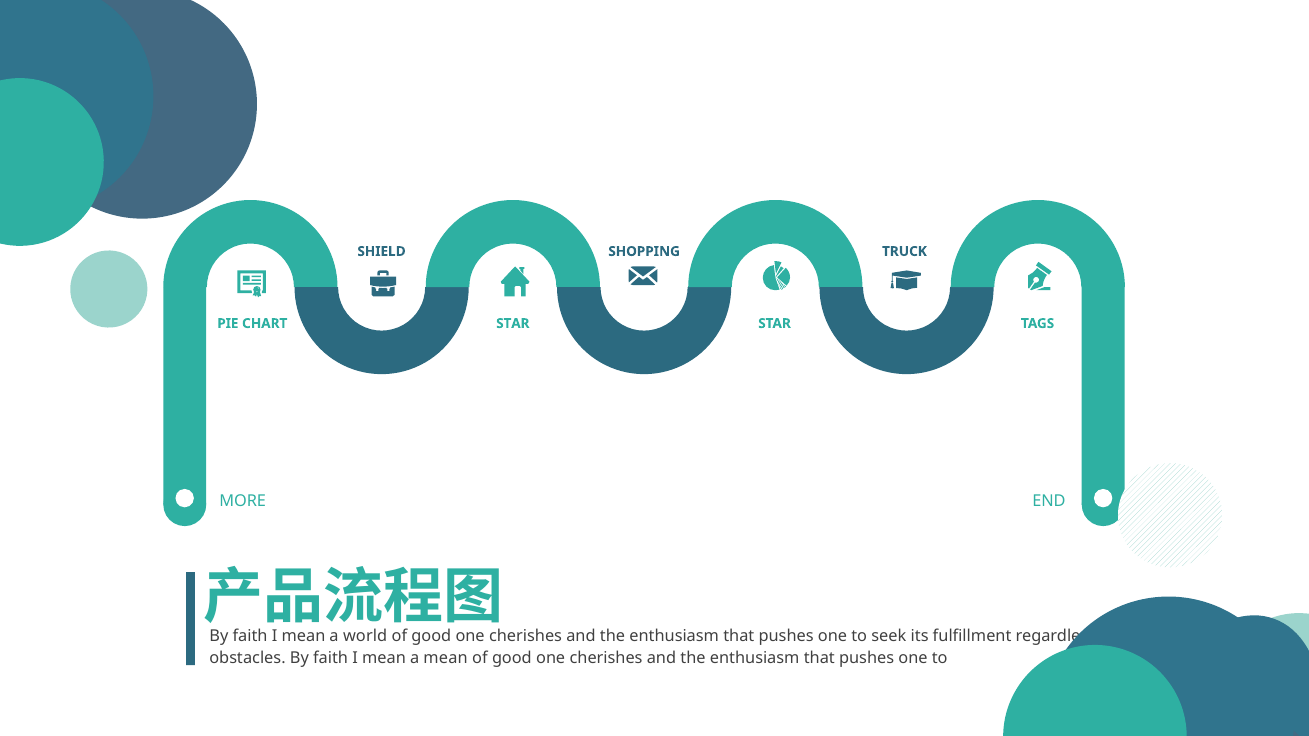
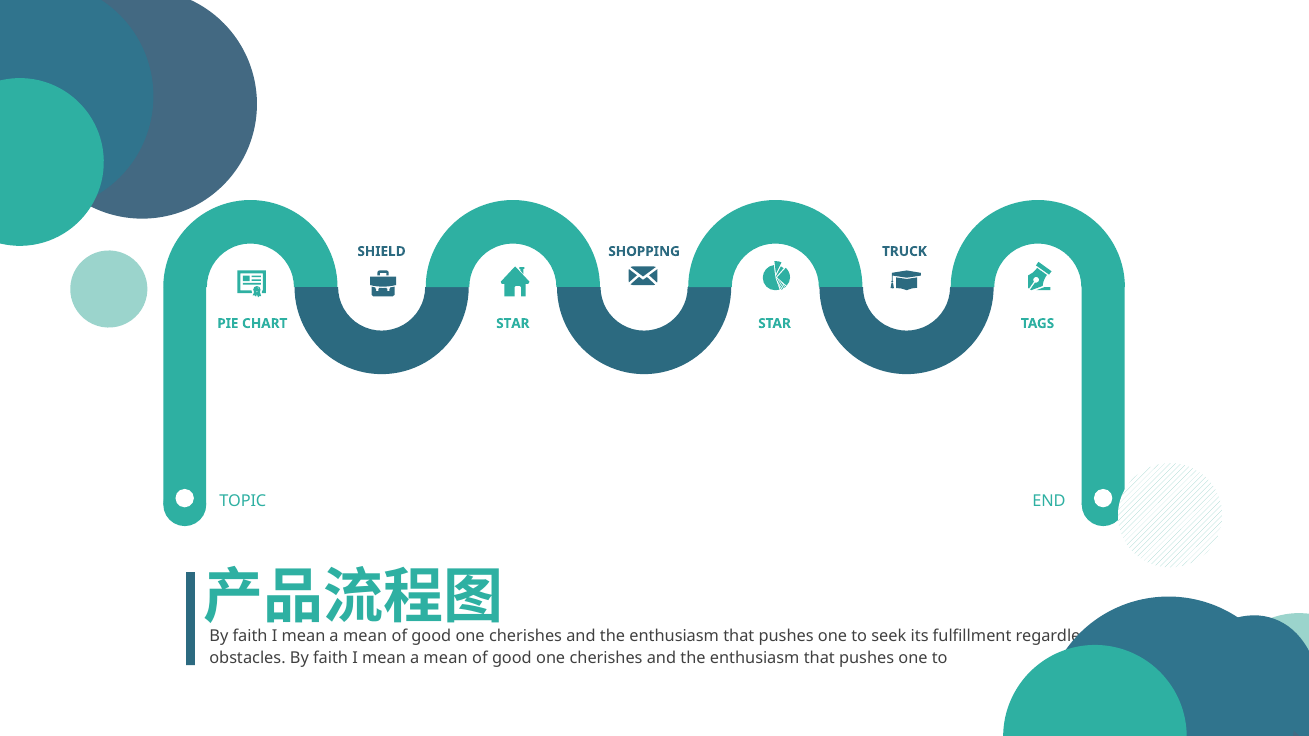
MORE: MORE -> TOPIC (243, 502)
world: world -> mean (365, 637)
